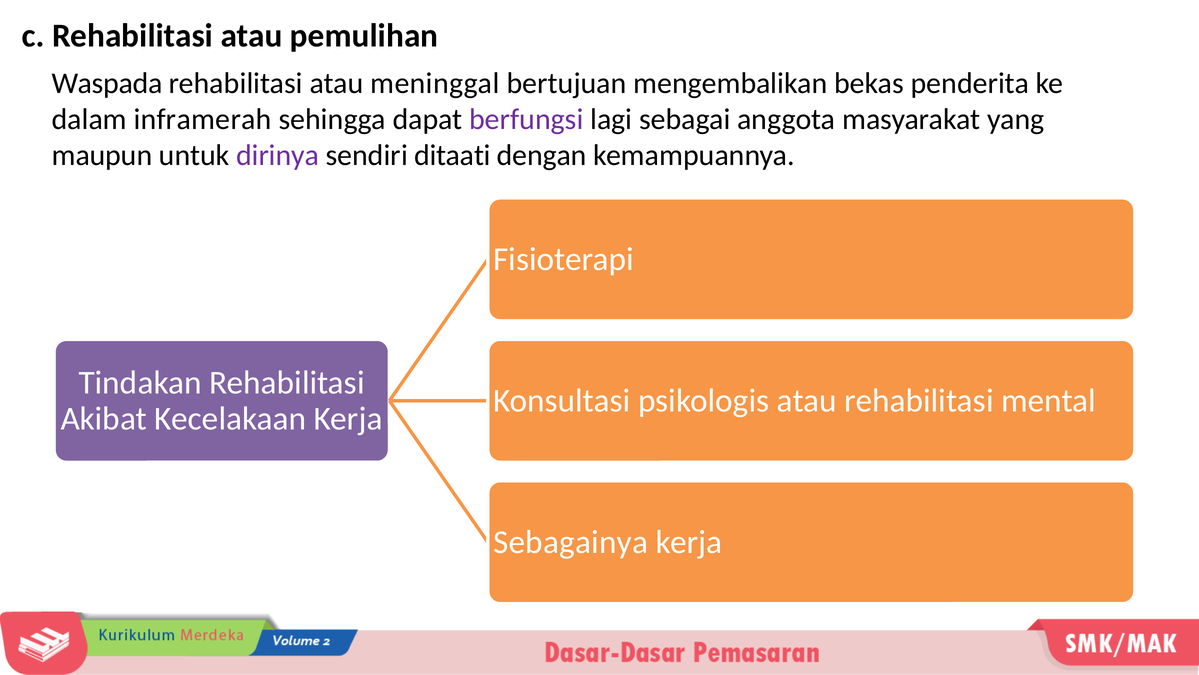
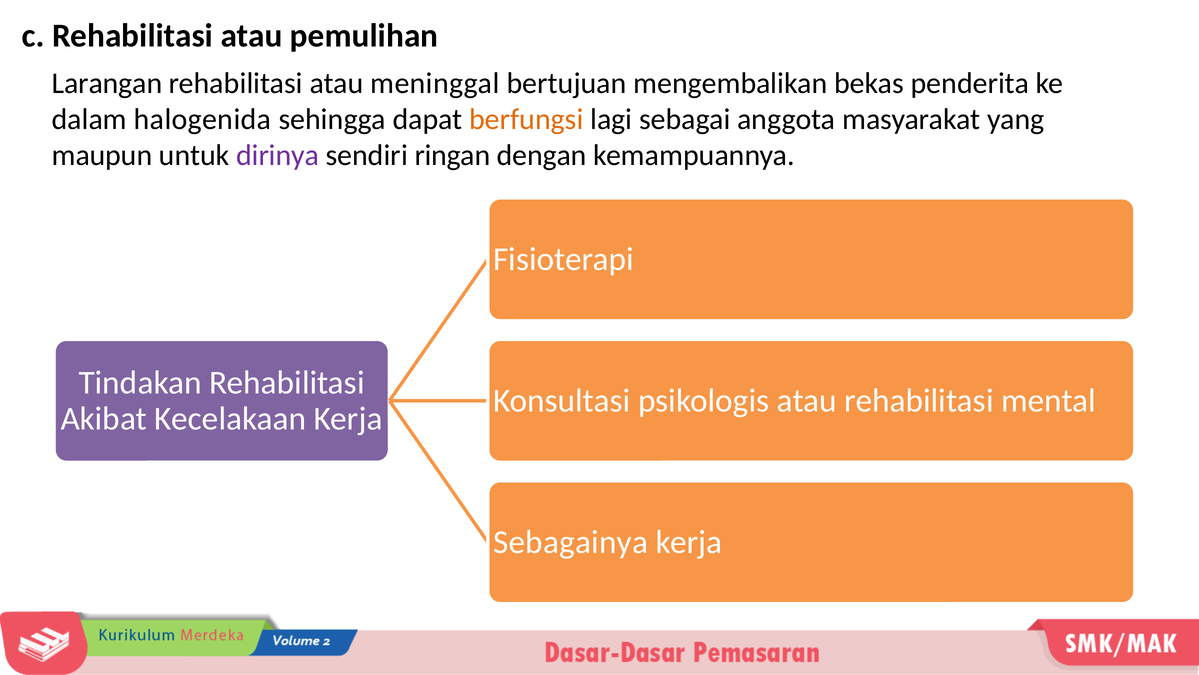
Waspada: Waspada -> Larangan (107, 83)
inframerah: inframerah -> halogenida (202, 119)
berfungsi colour: purple -> orange (526, 119)
ditaati: ditaati -> ringan (452, 155)
